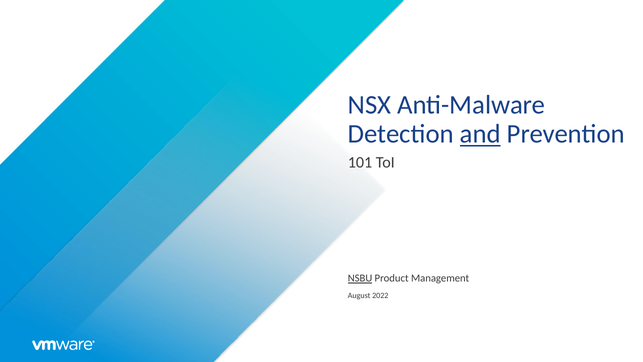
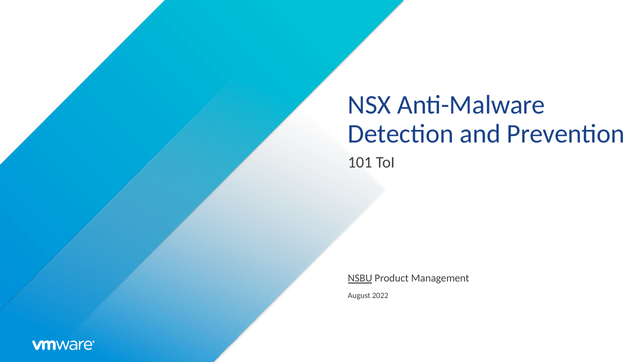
and underline: present -> none (480, 134)
